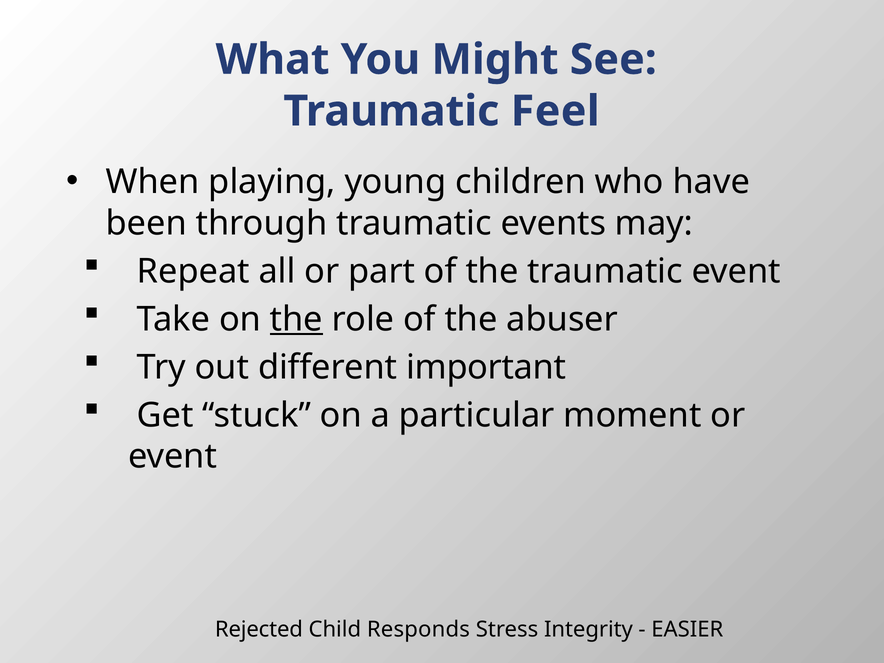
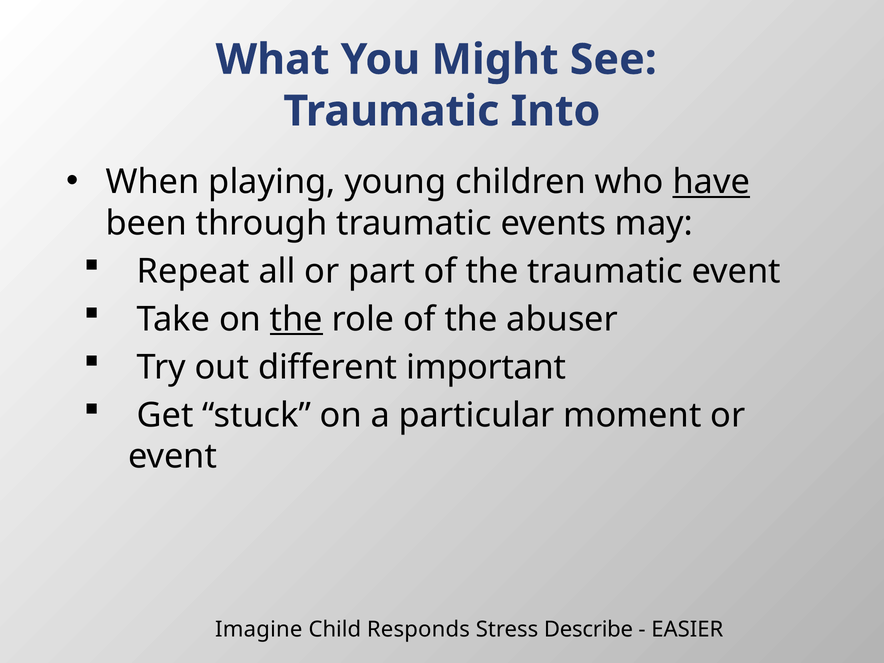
Feel: Feel -> Into (555, 111)
have underline: none -> present (711, 182)
Rejected: Rejected -> Imagine (259, 629)
Integrity: Integrity -> Describe (589, 629)
